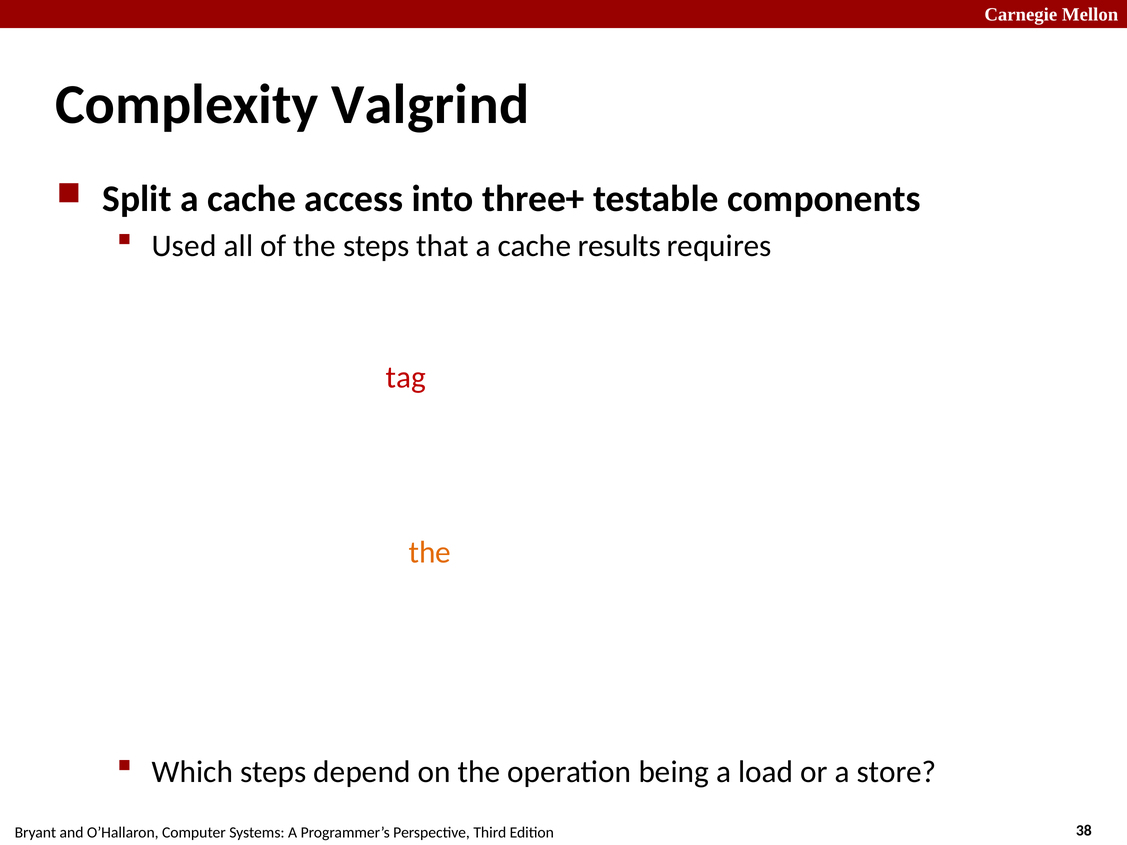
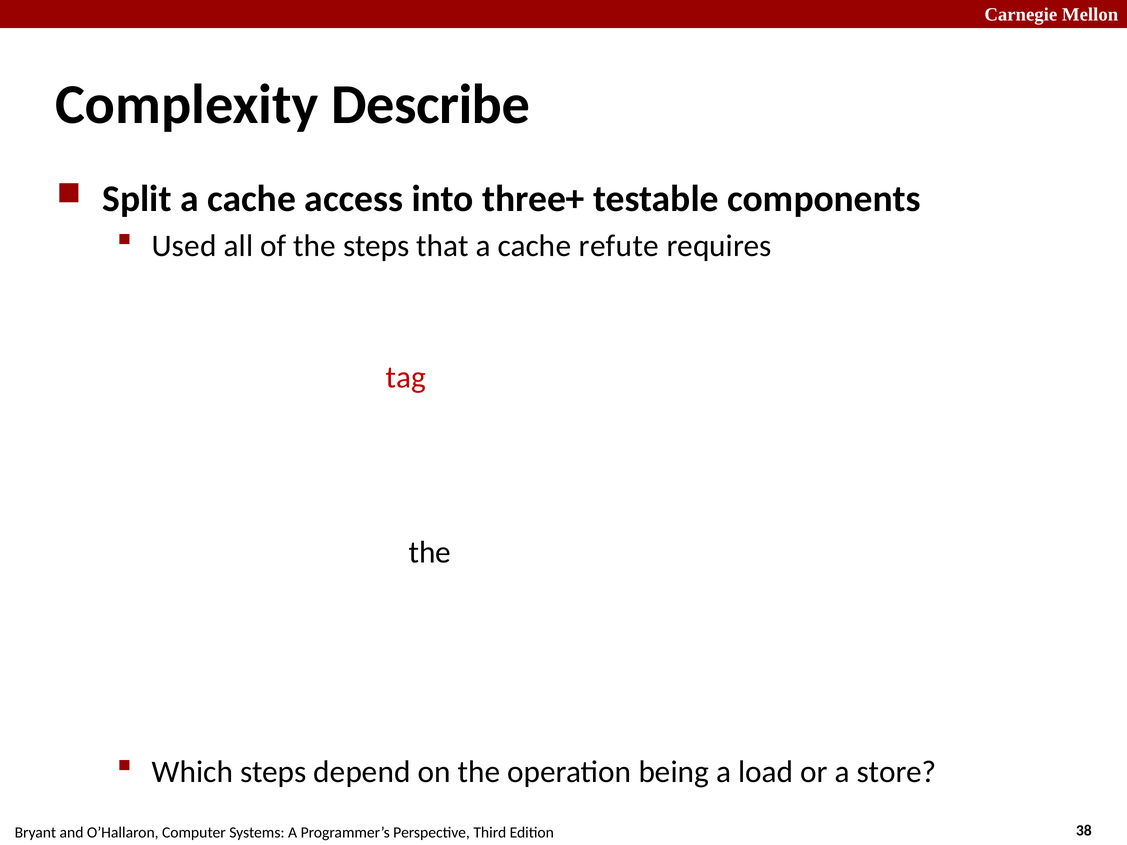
Valgrind: Valgrind -> Describe (431, 105)
results: results -> refute (619, 246)
the colour: orange -> black (430, 553)
